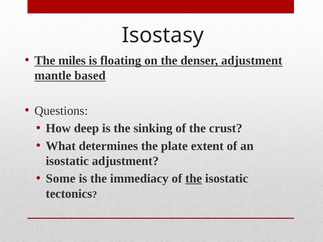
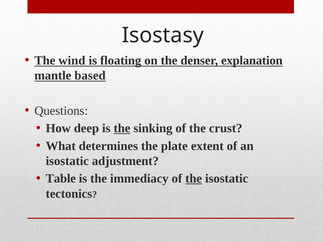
miles: miles -> wind (72, 61)
denser adjustment: adjustment -> explanation (252, 61)
the underline: none -> present (122, 128)
Some: Some -> Table (61, 179)
